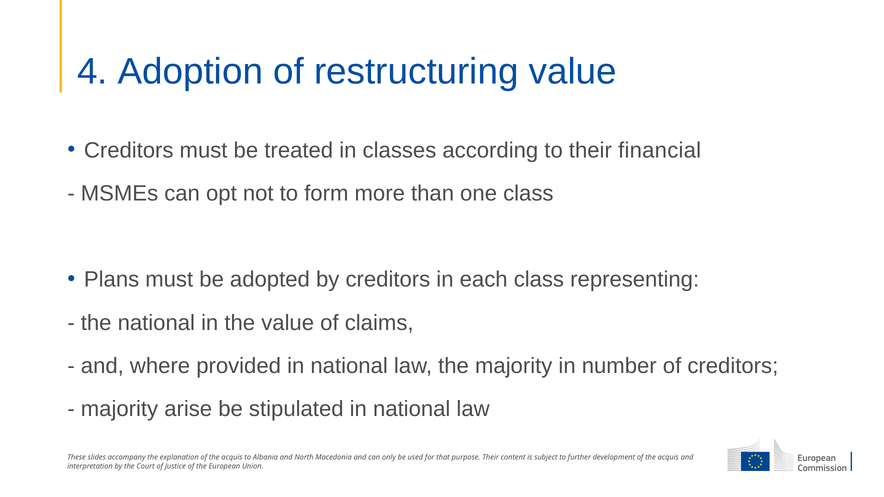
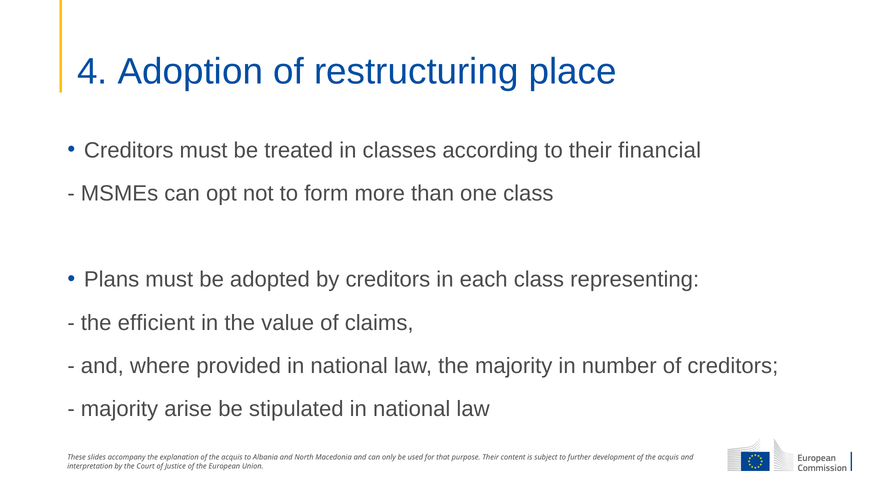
restructuring value: value -> place (573, 72)
the national: national -> efficient (156, 323)
